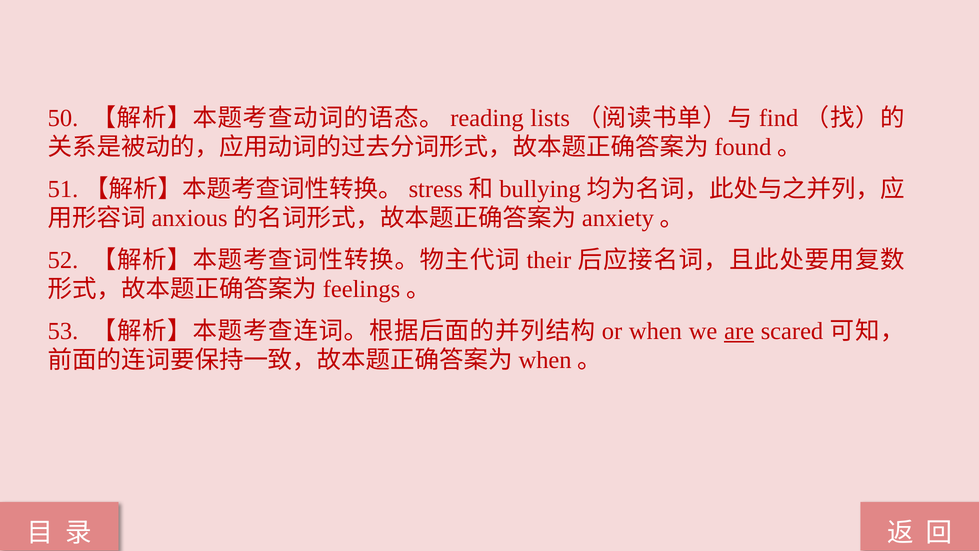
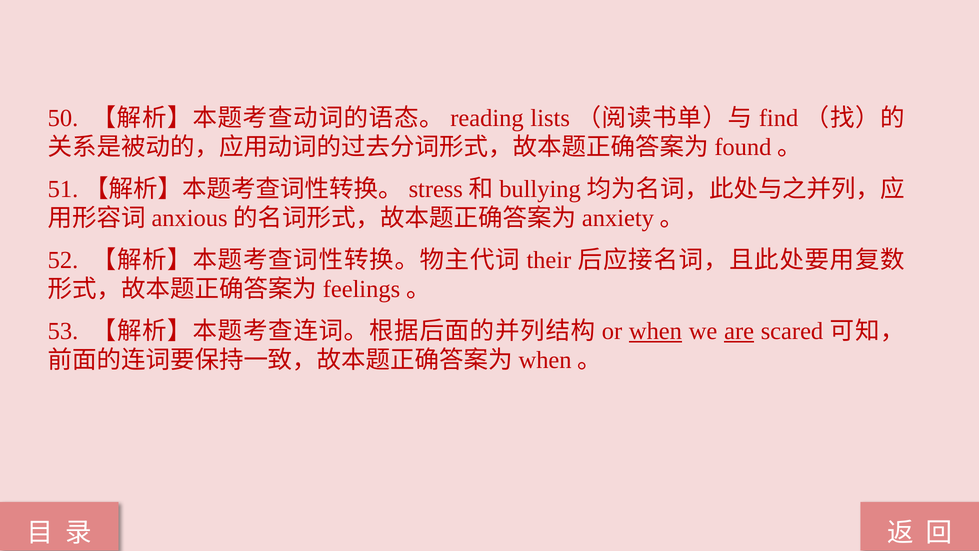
when underline: none -> present (655, 331)
